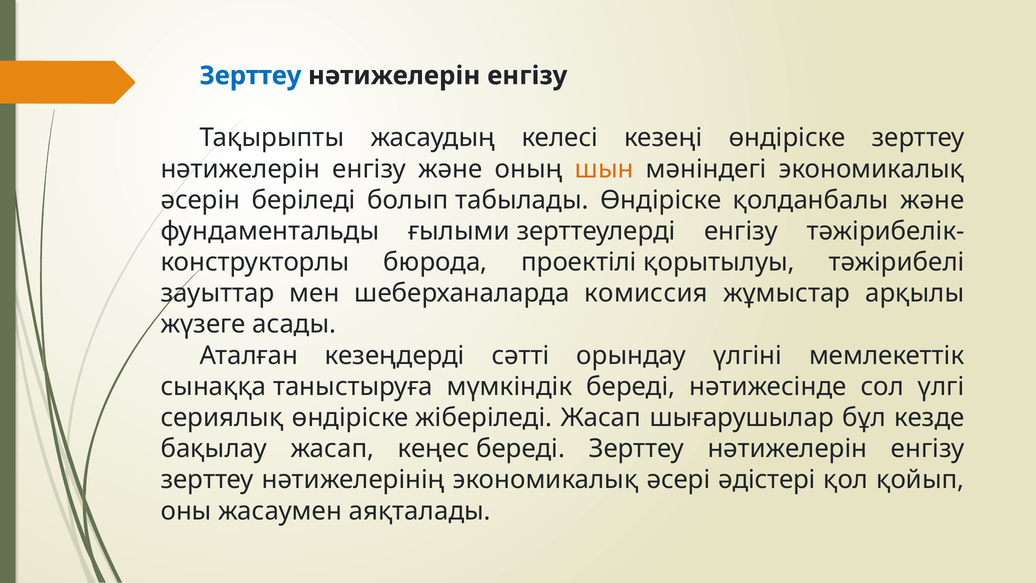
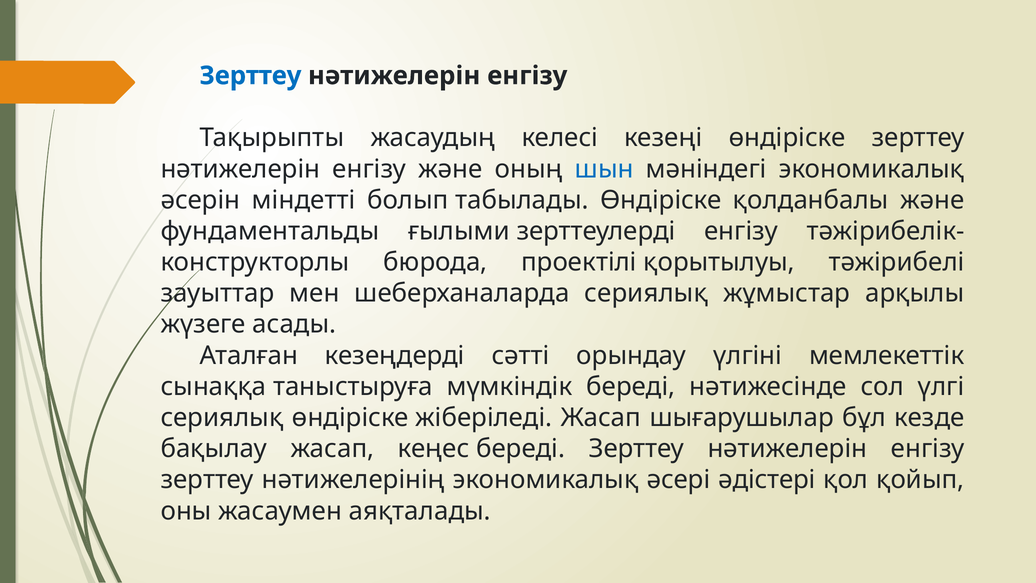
шын colour: orange -> blue (604, 169)
беріледі: беріледі -> міндетті (304, 200)
шеберханаларда комиссия: комиссия -> сериялық (646, 293)
